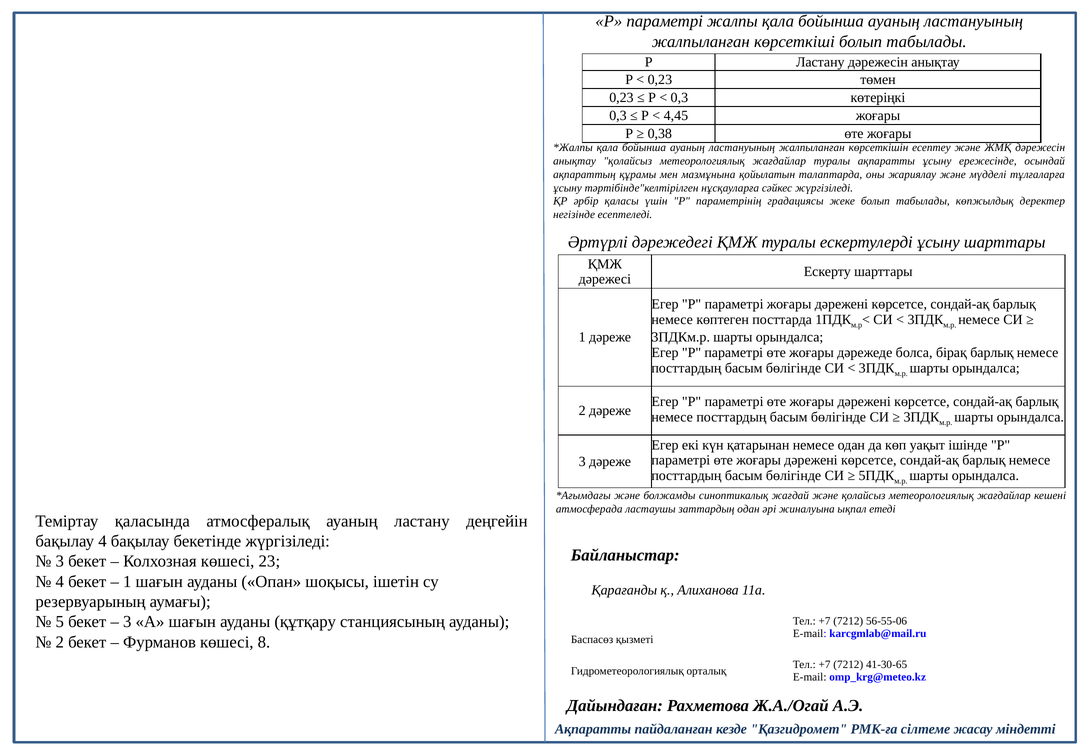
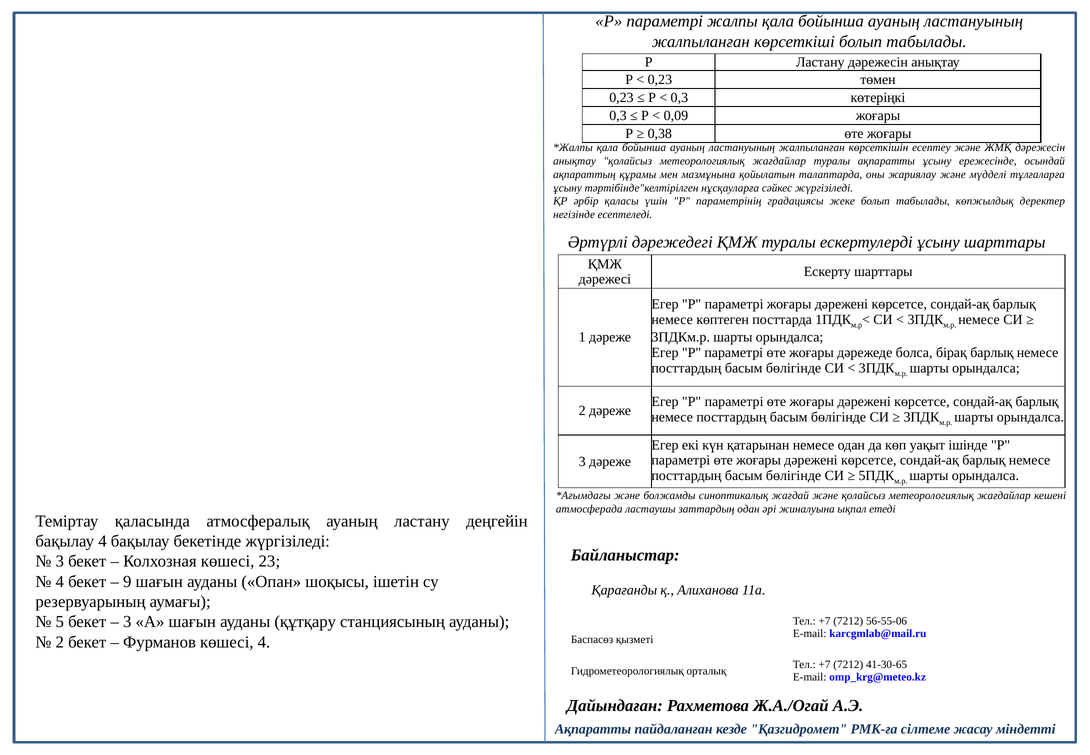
4,45: 4,45 -> 0,09 (676, 115)
1: 1 -> 9 (127, 581)
көшесі 8: 8 -> 4 (264, 642)
